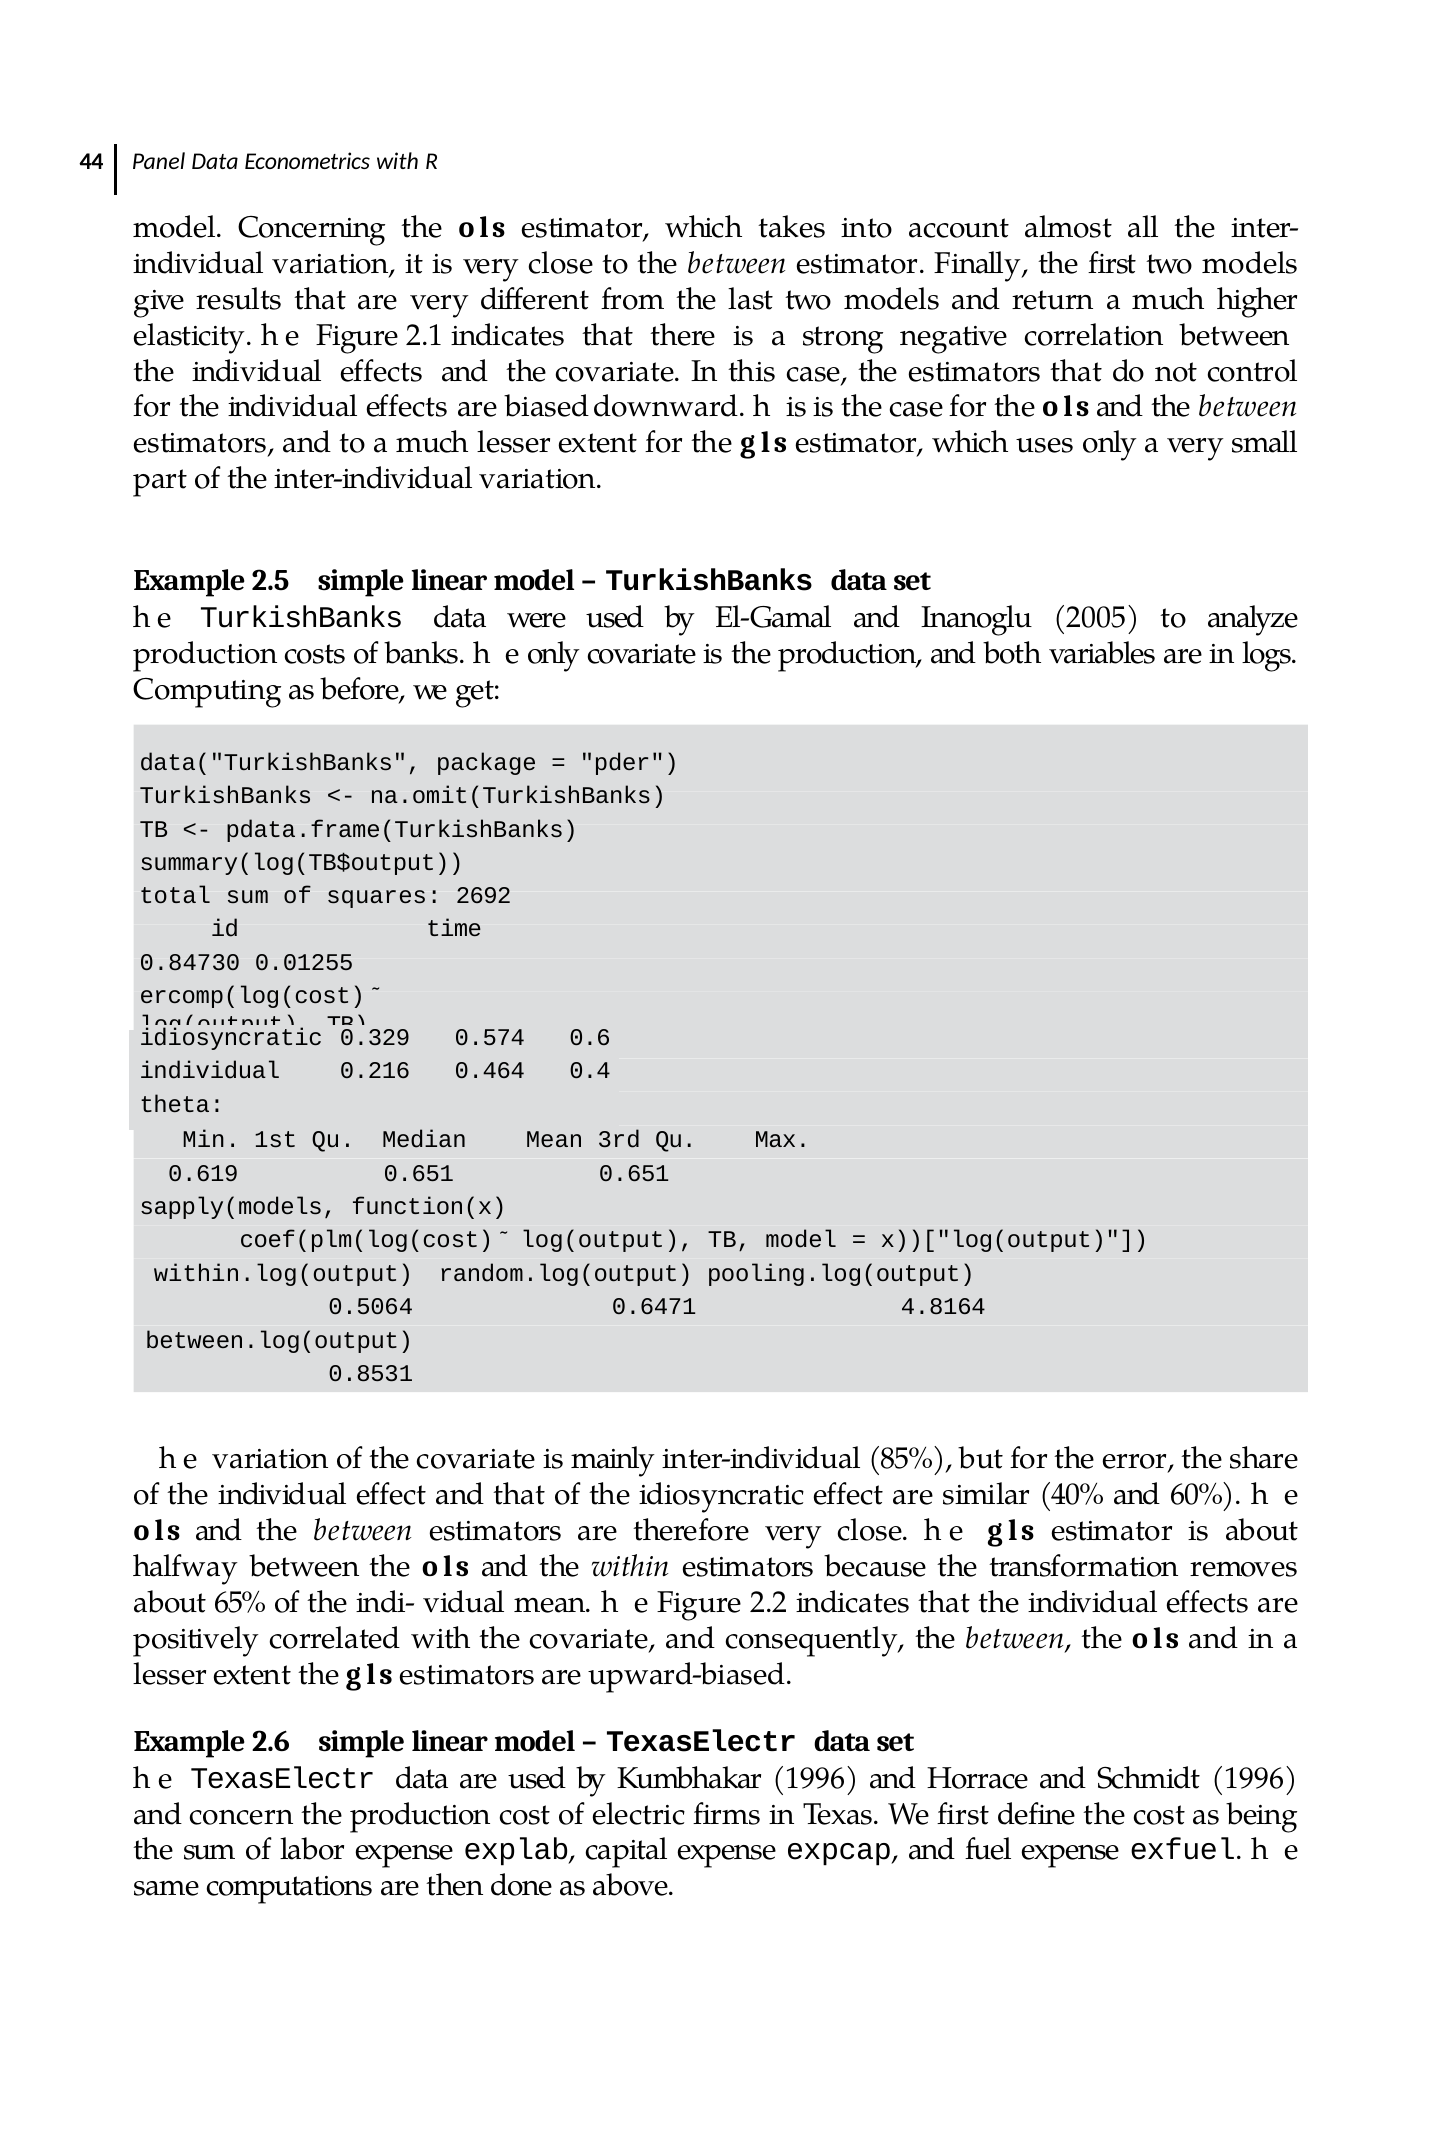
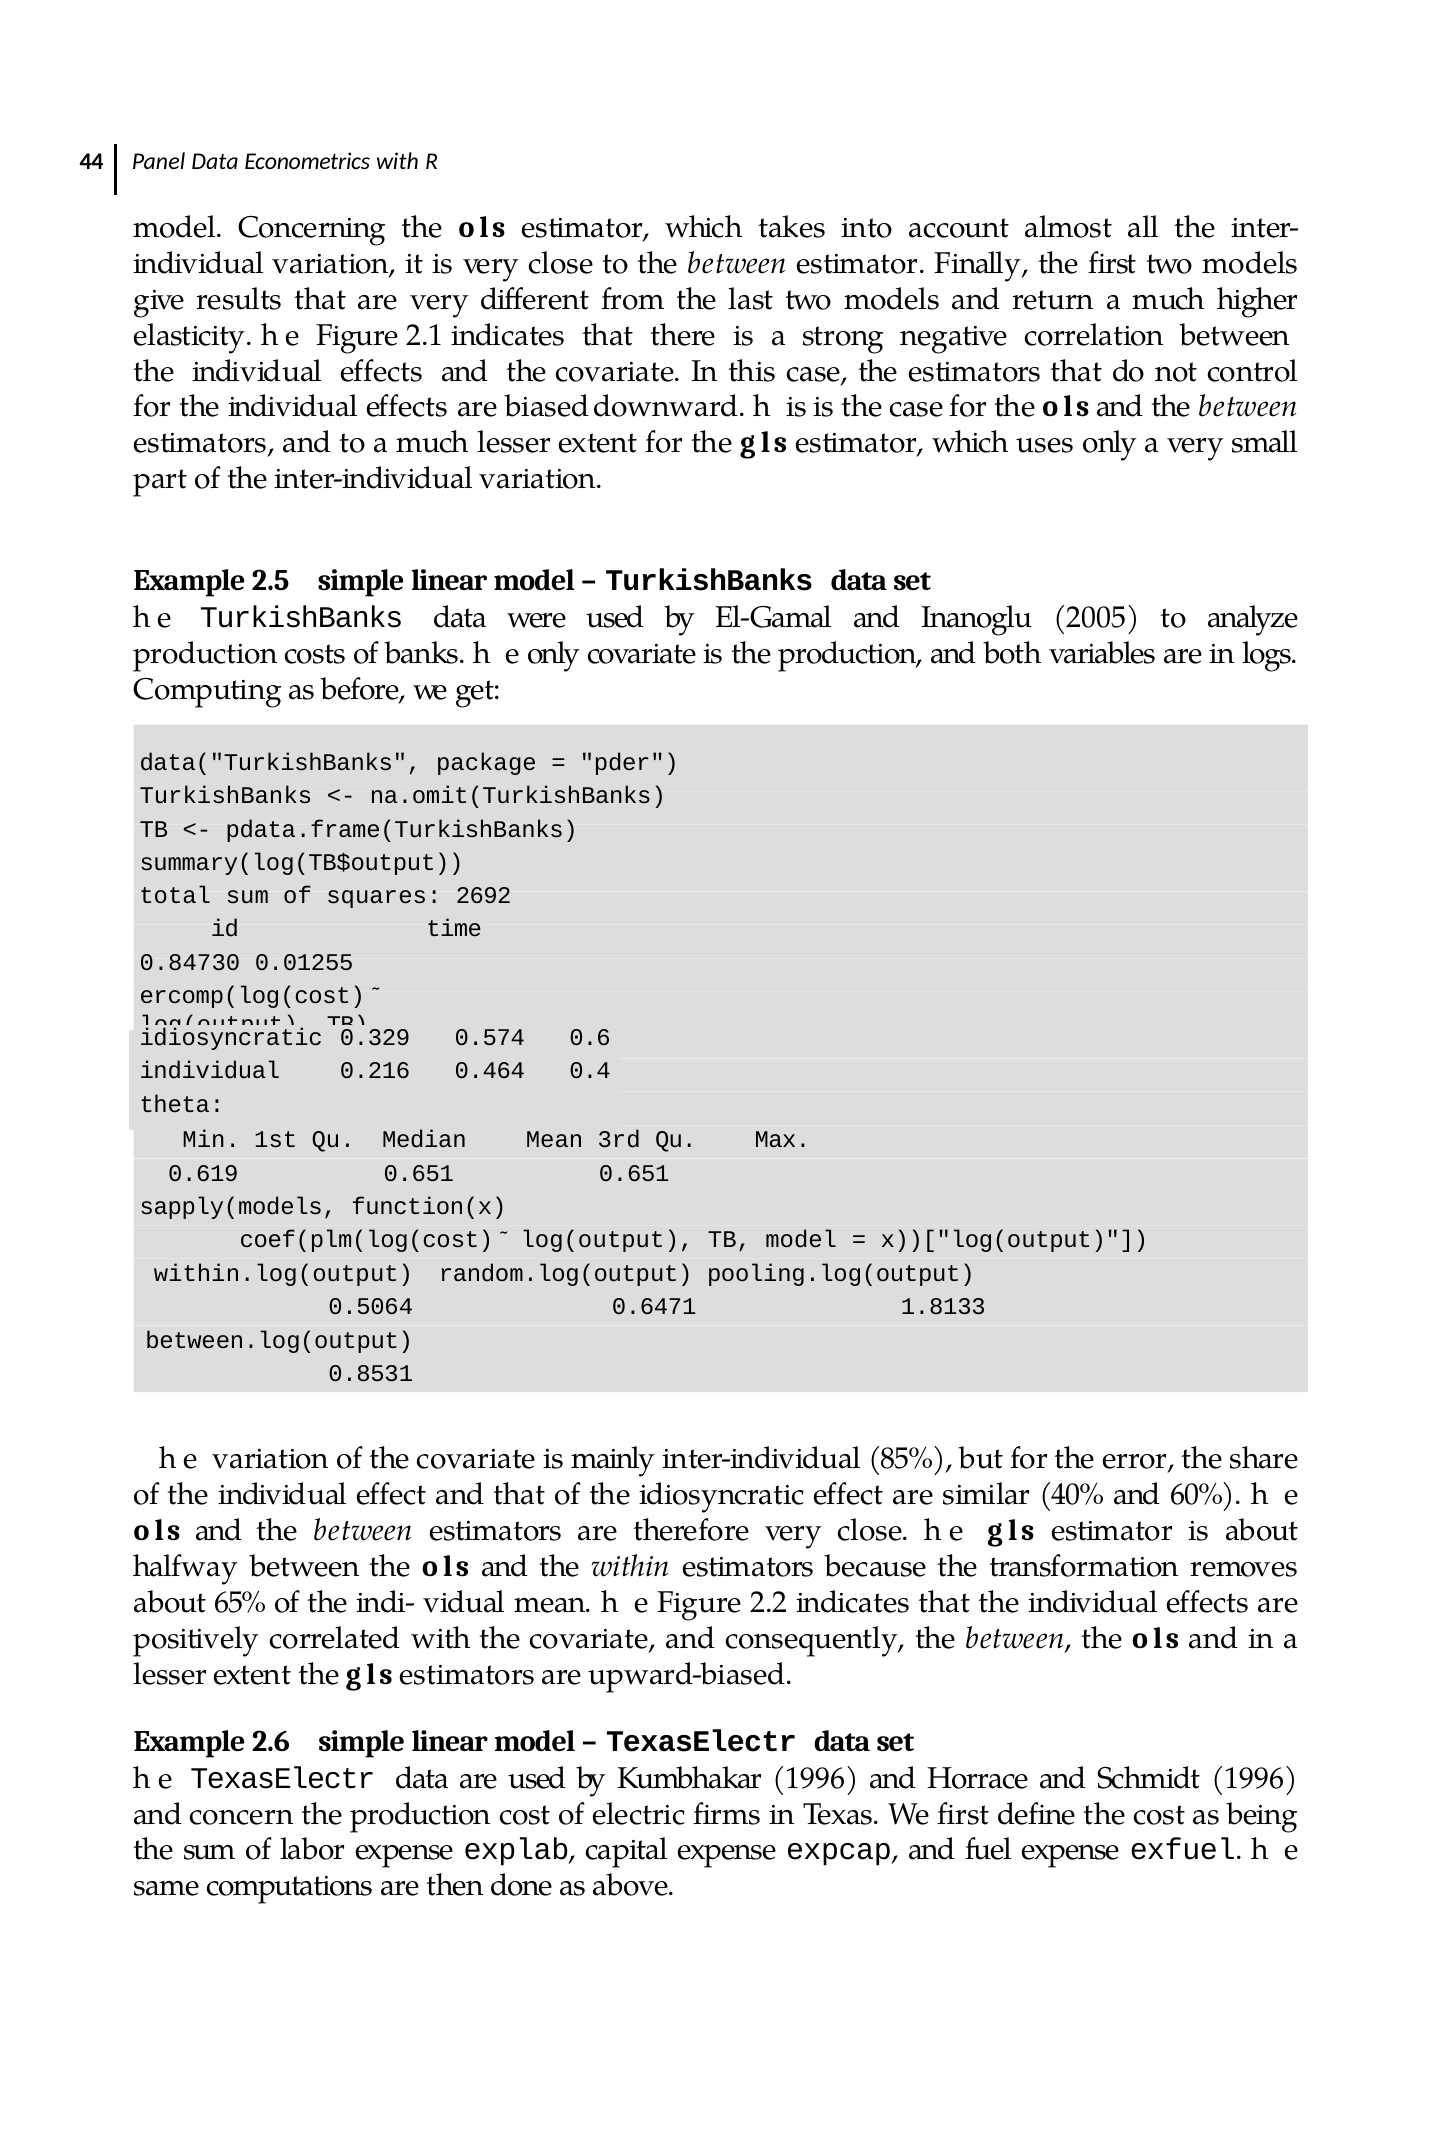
4.8164: 4.8164 -> 1.8133 (943, 1307)
